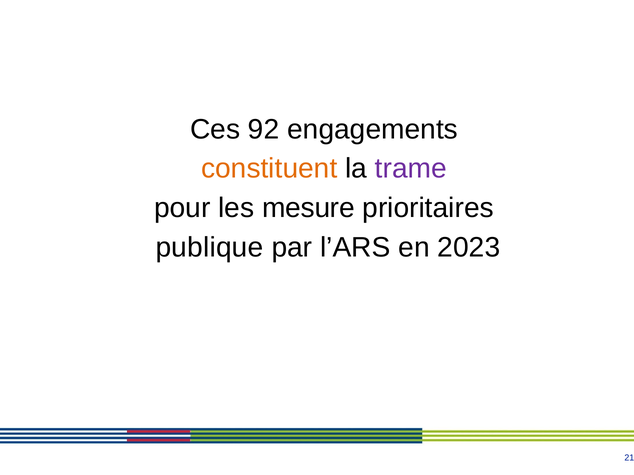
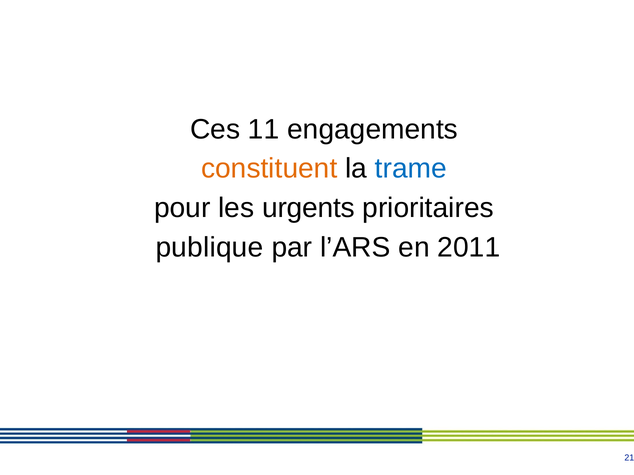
92: 92 -> 11 (264, 129)
trame colour: purple -> blue (411, 169)
mesure: mesure -> urgents (308, 208)
2023: 2023 -> 2011 (469, 248)
